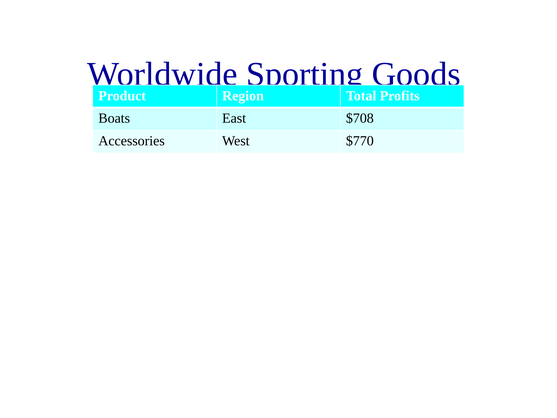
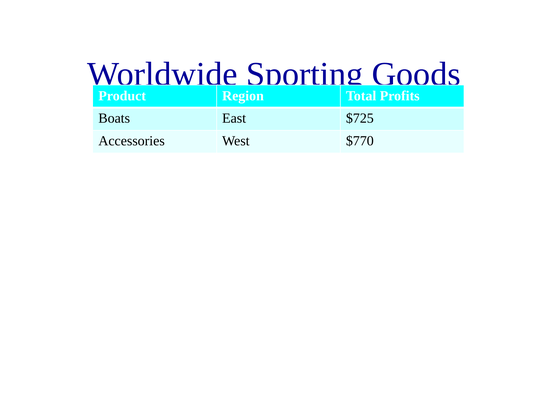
$708: $708 -> $725 (360, 118)
